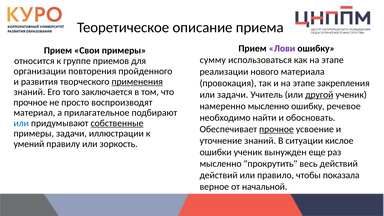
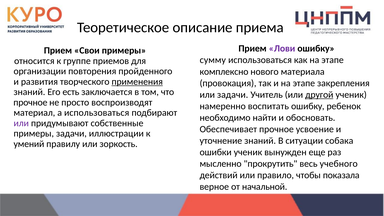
реализации: реализации -> комплексно (224, 72)
того: того -> есть (71, 92)
намеренно мысленно: мысленно -> воспитать (268, 106)
речевое: речевое -> ребенок (344, 106)
а прилагательное: прилагательное -> использоваться (97, 113)
или colour: blue -> purple (21, 123)
собственные underline: present -> none (117, 123)
прочное underline: present -> none (276, 129)
кислое: кислое -> собака (339, 141)
весь действий: действий -> учебного (339, 164)
